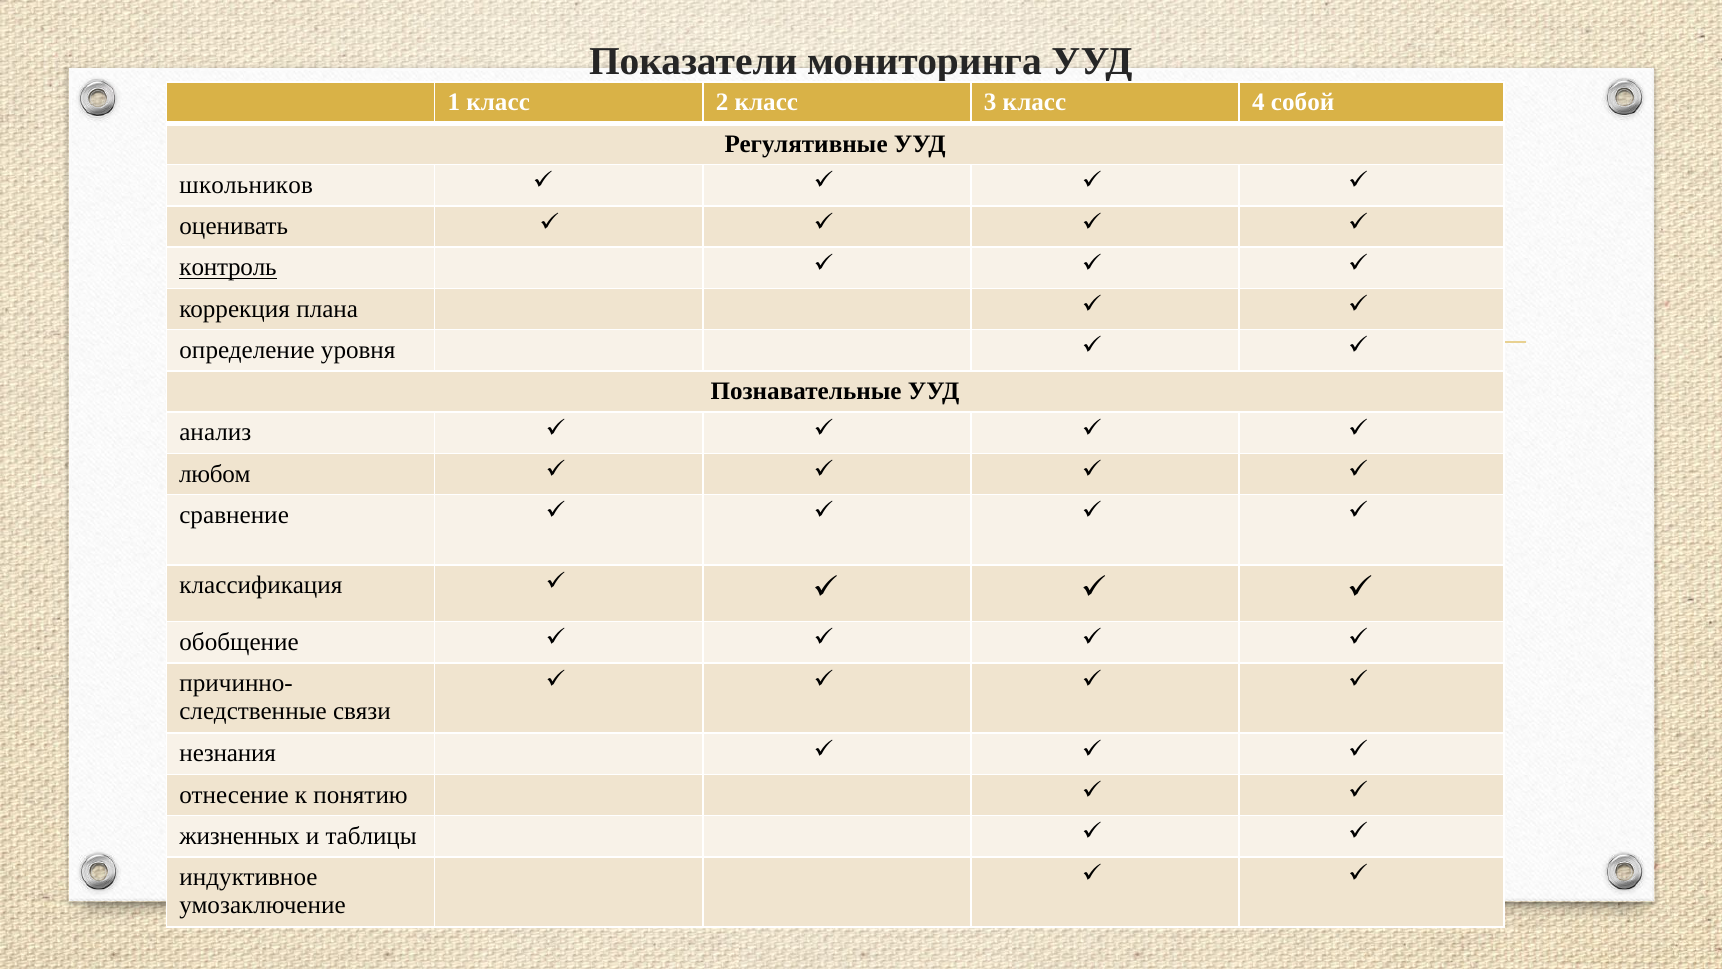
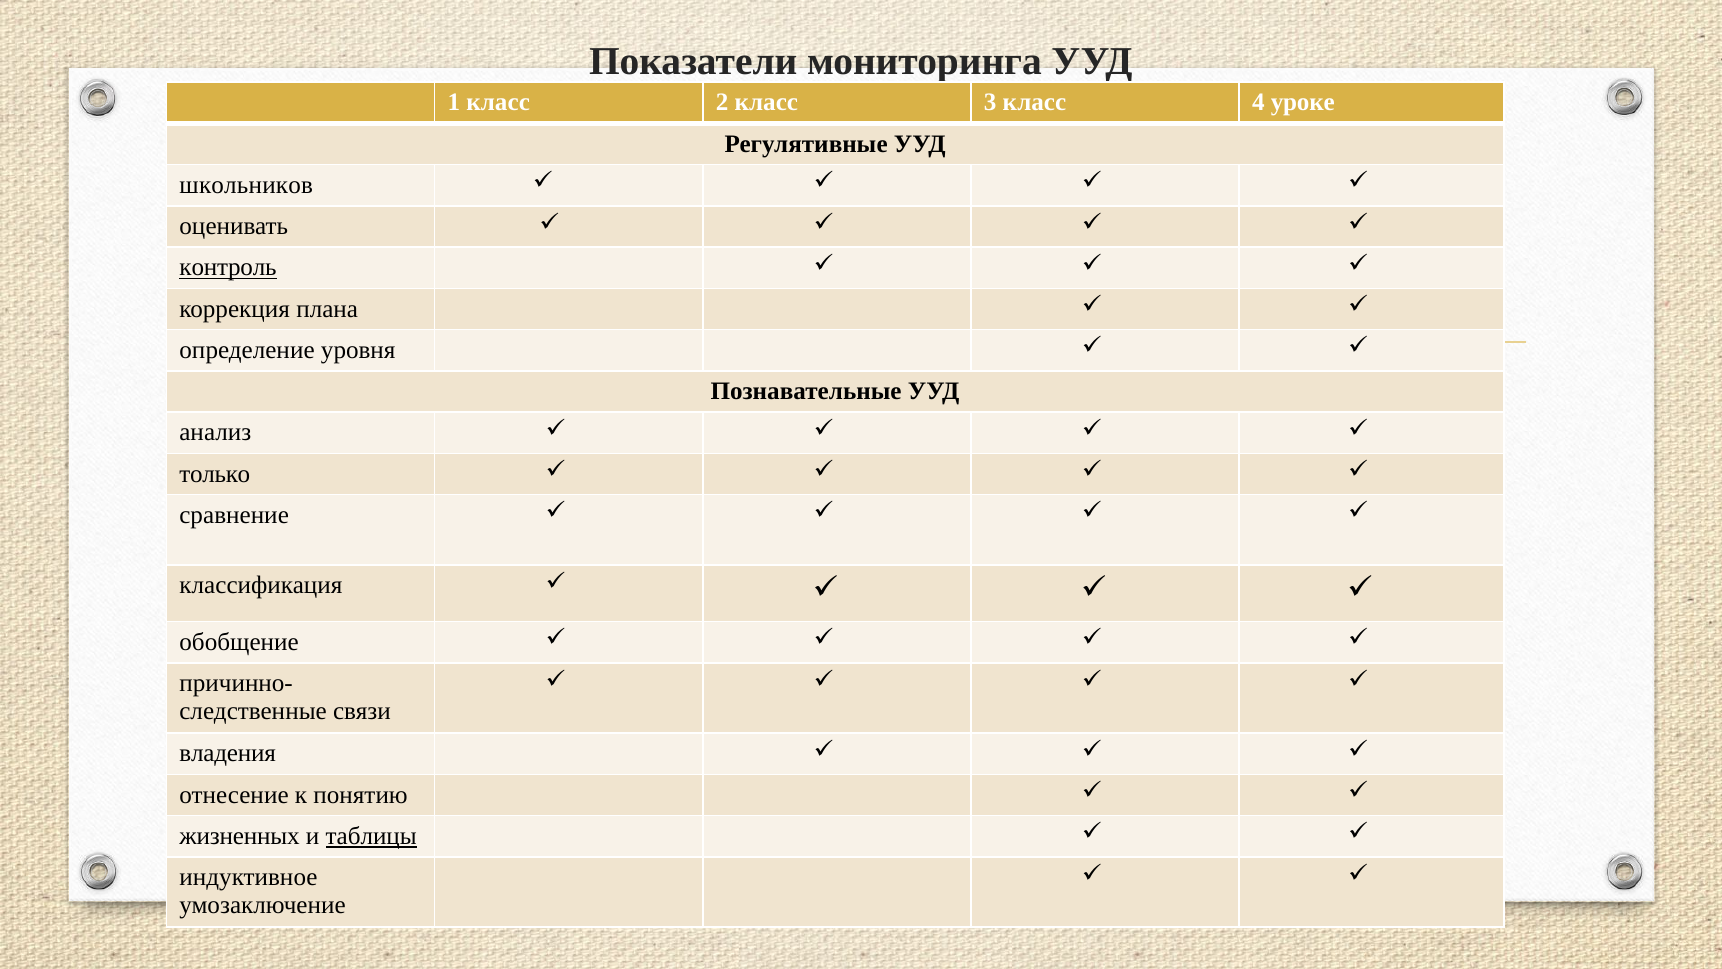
собой: собой -> уроке (1303, 103)
любом: любом -> только (215, 474)
незнания: незнания -> владения (228, 753)
таблицы underline: none -> present (371, 836)
